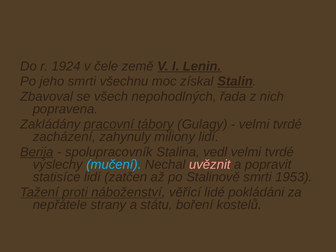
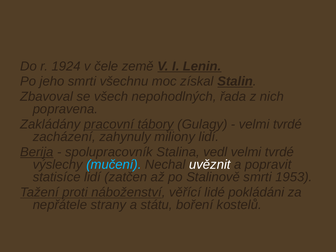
uvěznit colour: pink -> white (210, 165)
